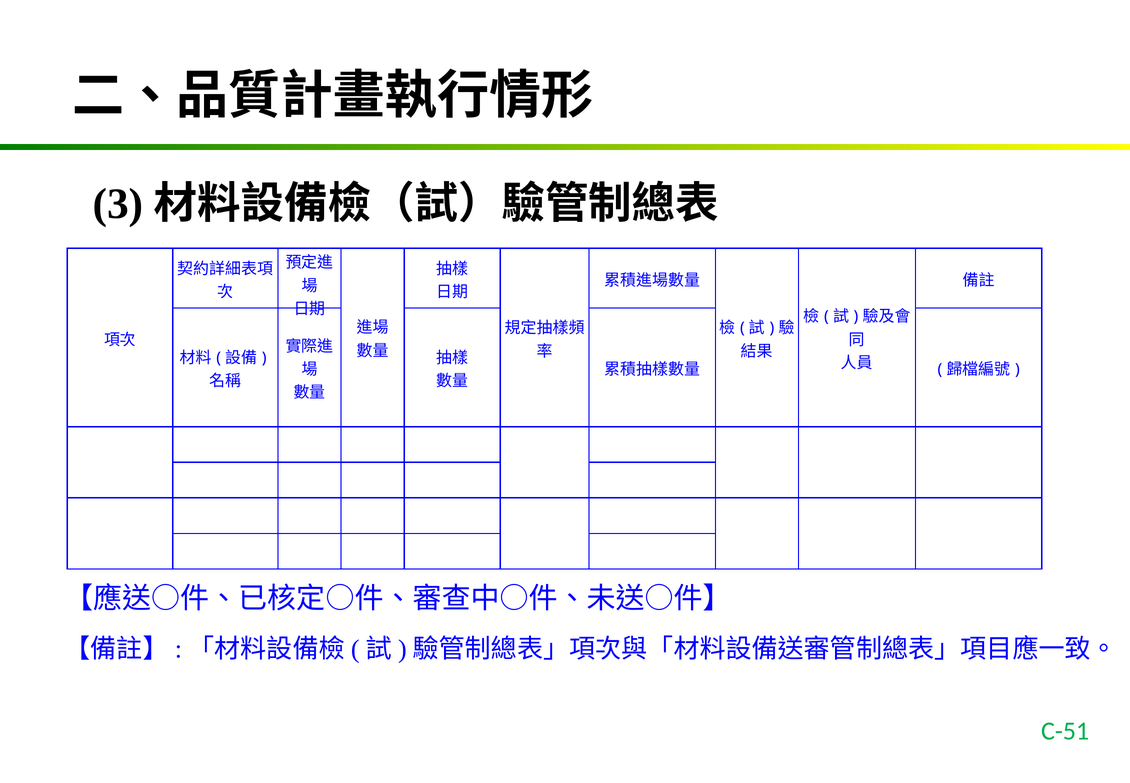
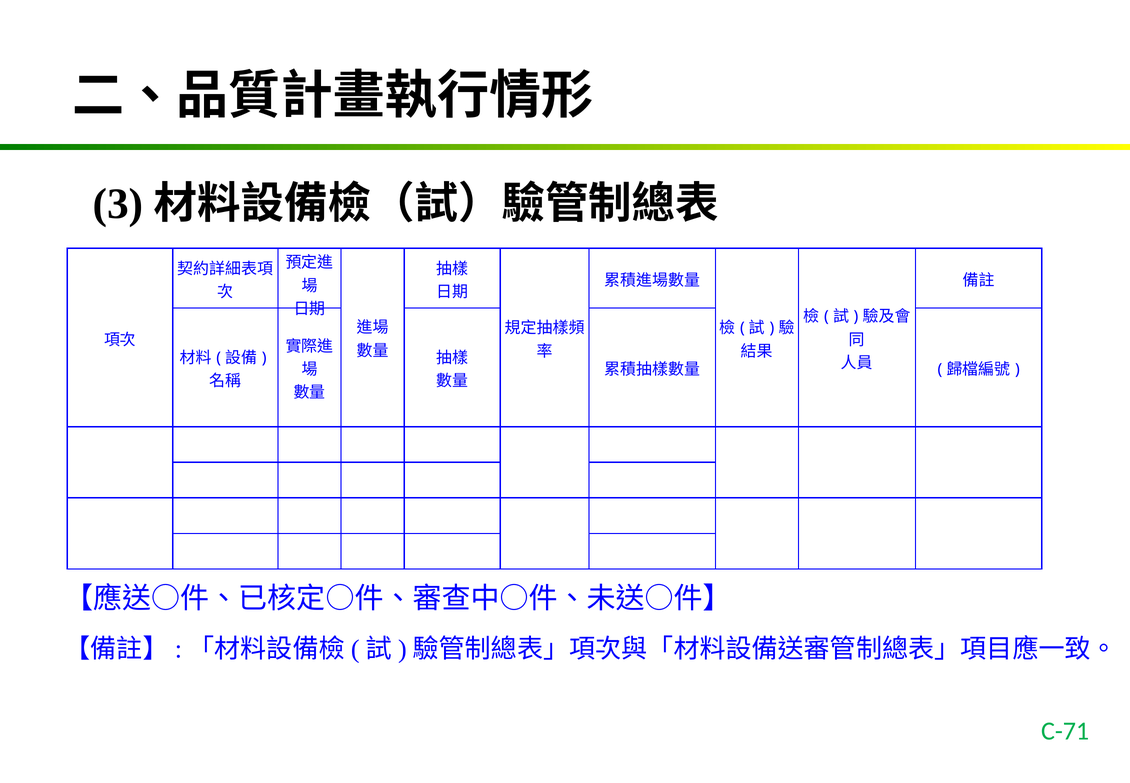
C-51: C-51 -> C-71 (1065, 731)
